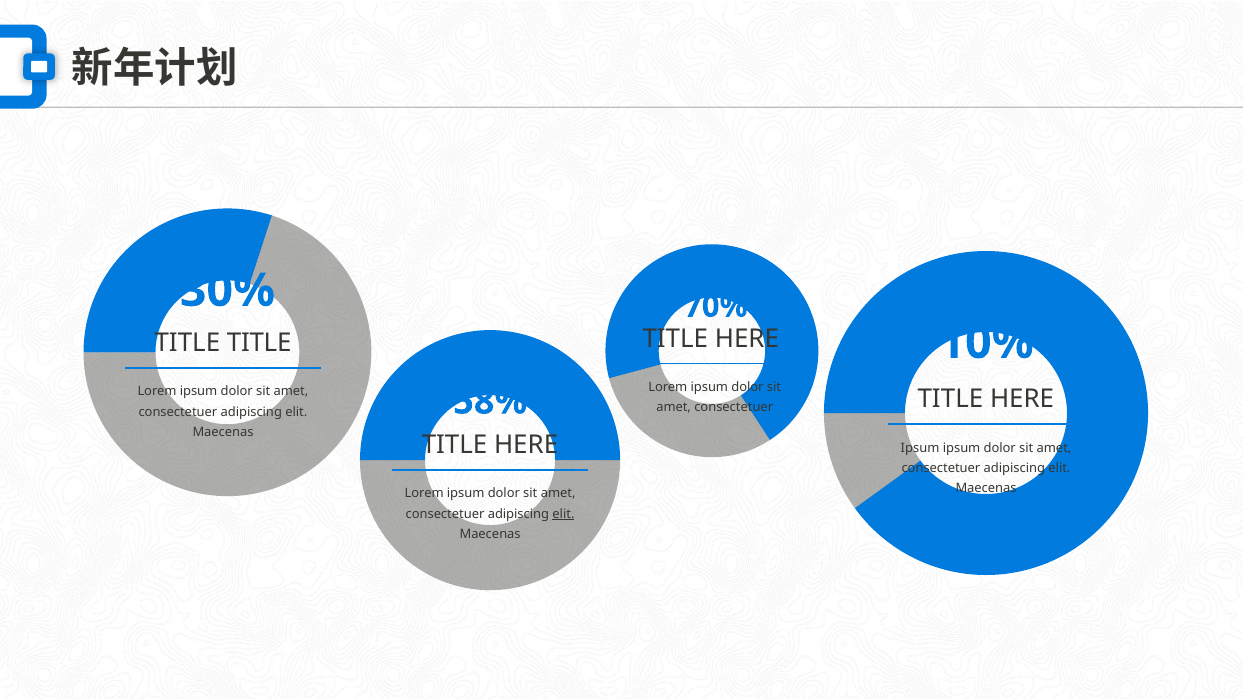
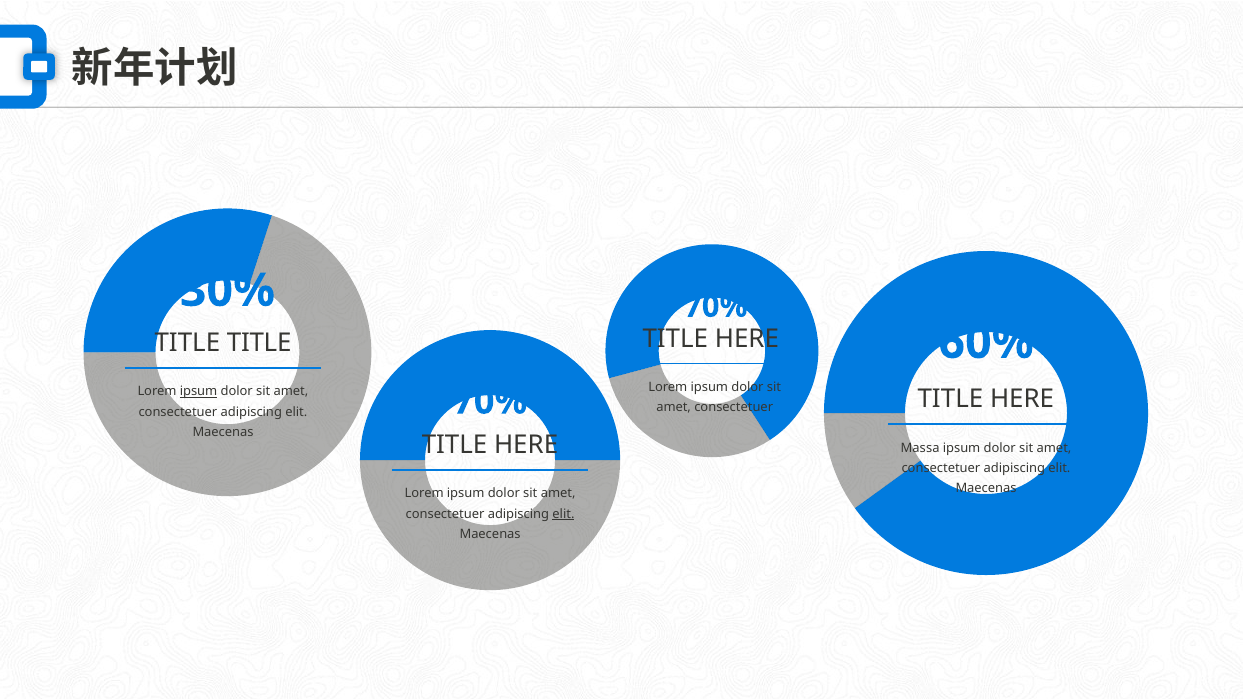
10%: 10% -> 60% (986, 343)
ipsum underline: none -> present (199, 392)
58%: 58% -> 70% (490, 402)
Ipsum: Ipsum -> Massa (920, 448)
